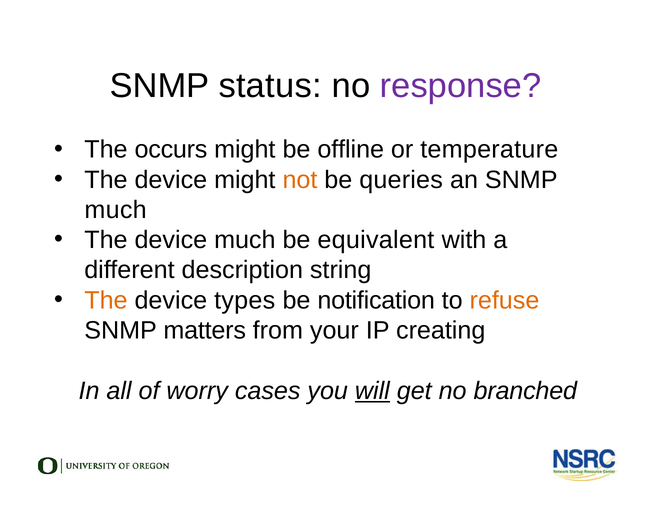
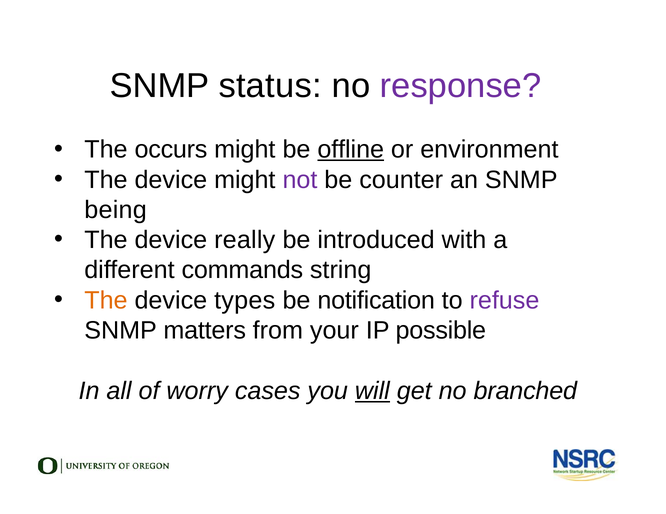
offline underline: none -> present (351, 150)
temperature: temperature -> environment (489, 150)
not colour: orange -> purple (300, 180)
queries: queries -> counter (401, 180)
much: much -> being (116, 210)
device much: much -> really (245, 240)
equivalent: equivalent -> introduced (376, 240)
description: description -> commands (242, 271)
refuse colour: orange -> purple (504, 301)
creating: creating -> possible (441, 331)
